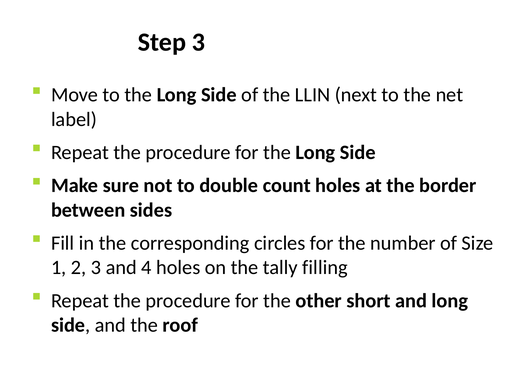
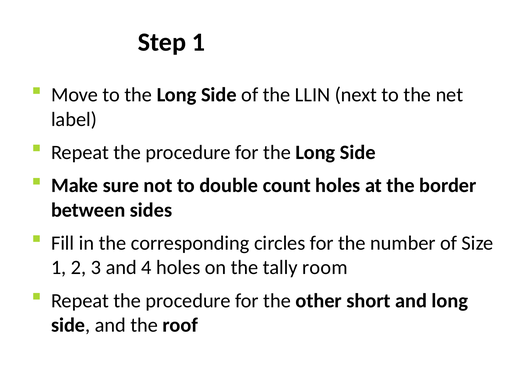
Step 3: 3 -> 1 (199, 42)
filling: filling -> room (325, 268)
